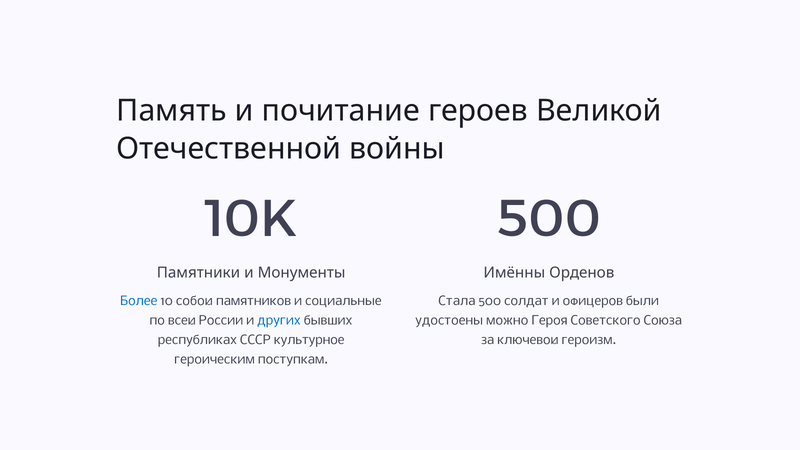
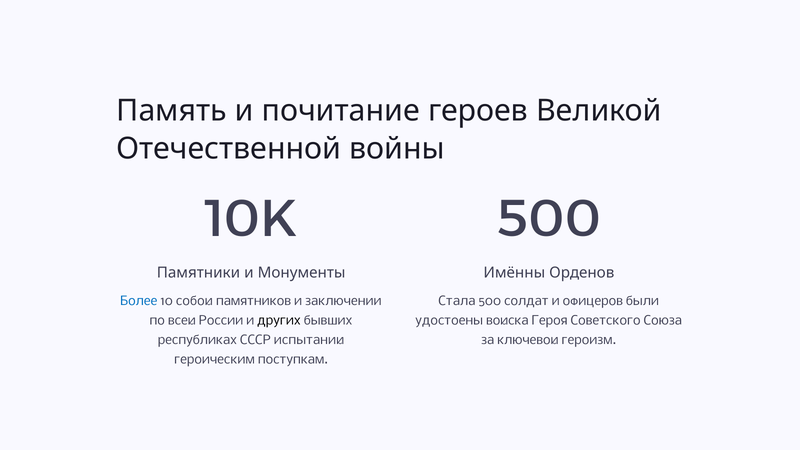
социальные: социальные -> заключении (343, 301)
других colour: blue -> black (279, 321)
можно: можно -> войска (507, 321)
культурное: культурное -> испытаний (309, 340)
